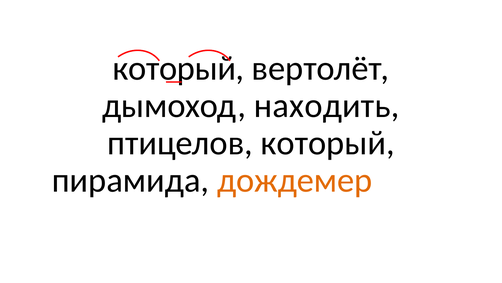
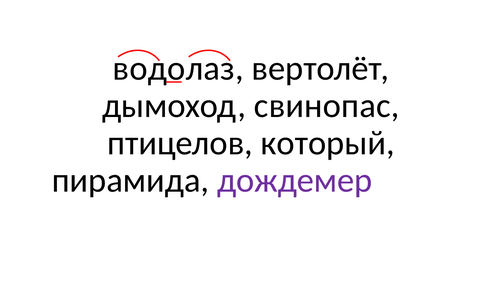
который: который -> водолаз (178, 68)
находить: находить -> свинопас (327, 105)
дождемер colour: orange -> purple (295, 180)
